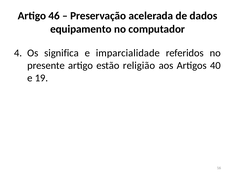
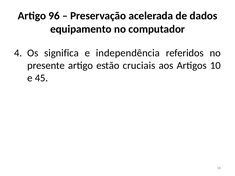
46: 46 -> 96 (54, 16)
imparcialidade: imparcialidade -> independência (128, 53)
religião: religião -> cruciais (139, 66)
40: 40 -> 10 (215, 66)
19: 19 -> 45 (41, 78)
